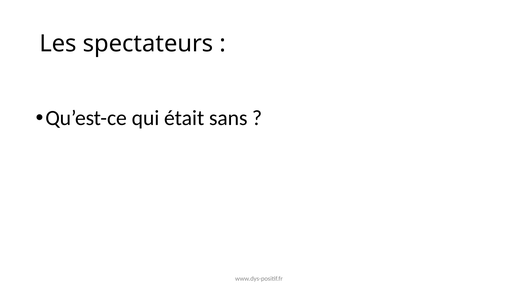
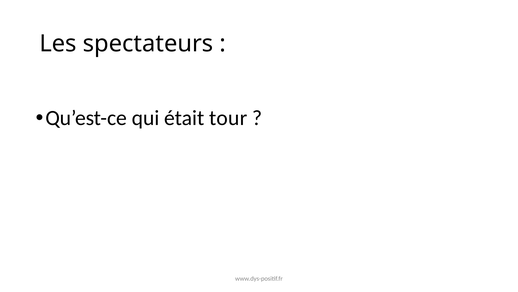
sans: sans -> tour (228, 118)
